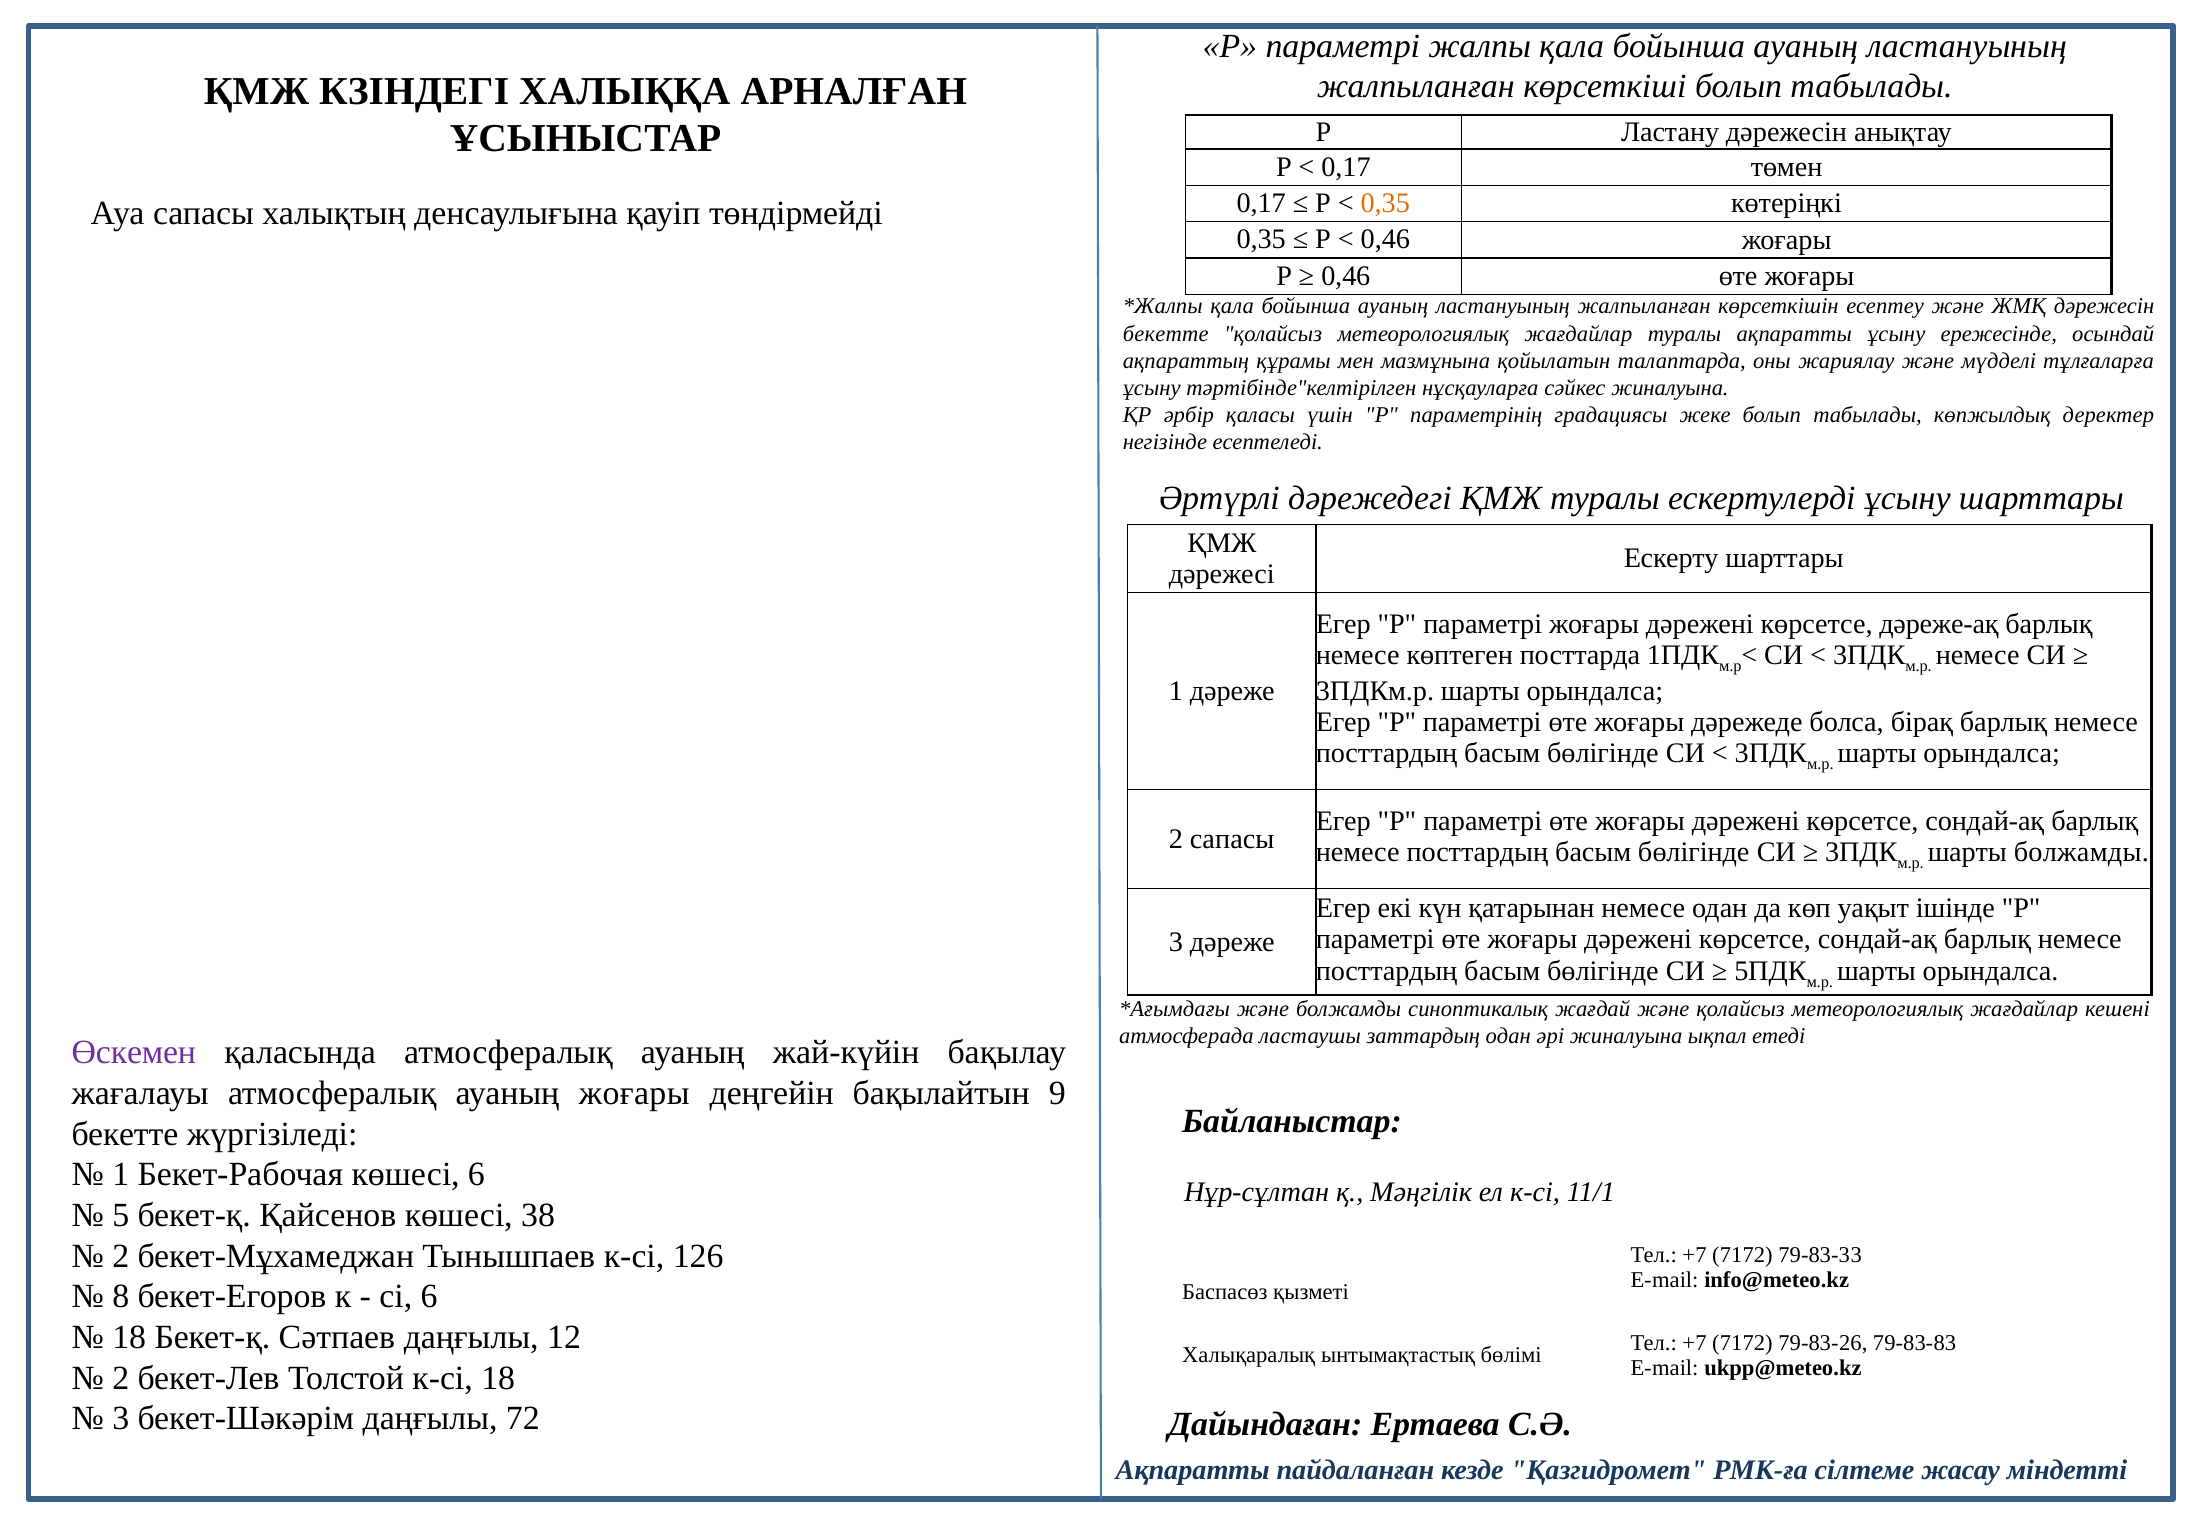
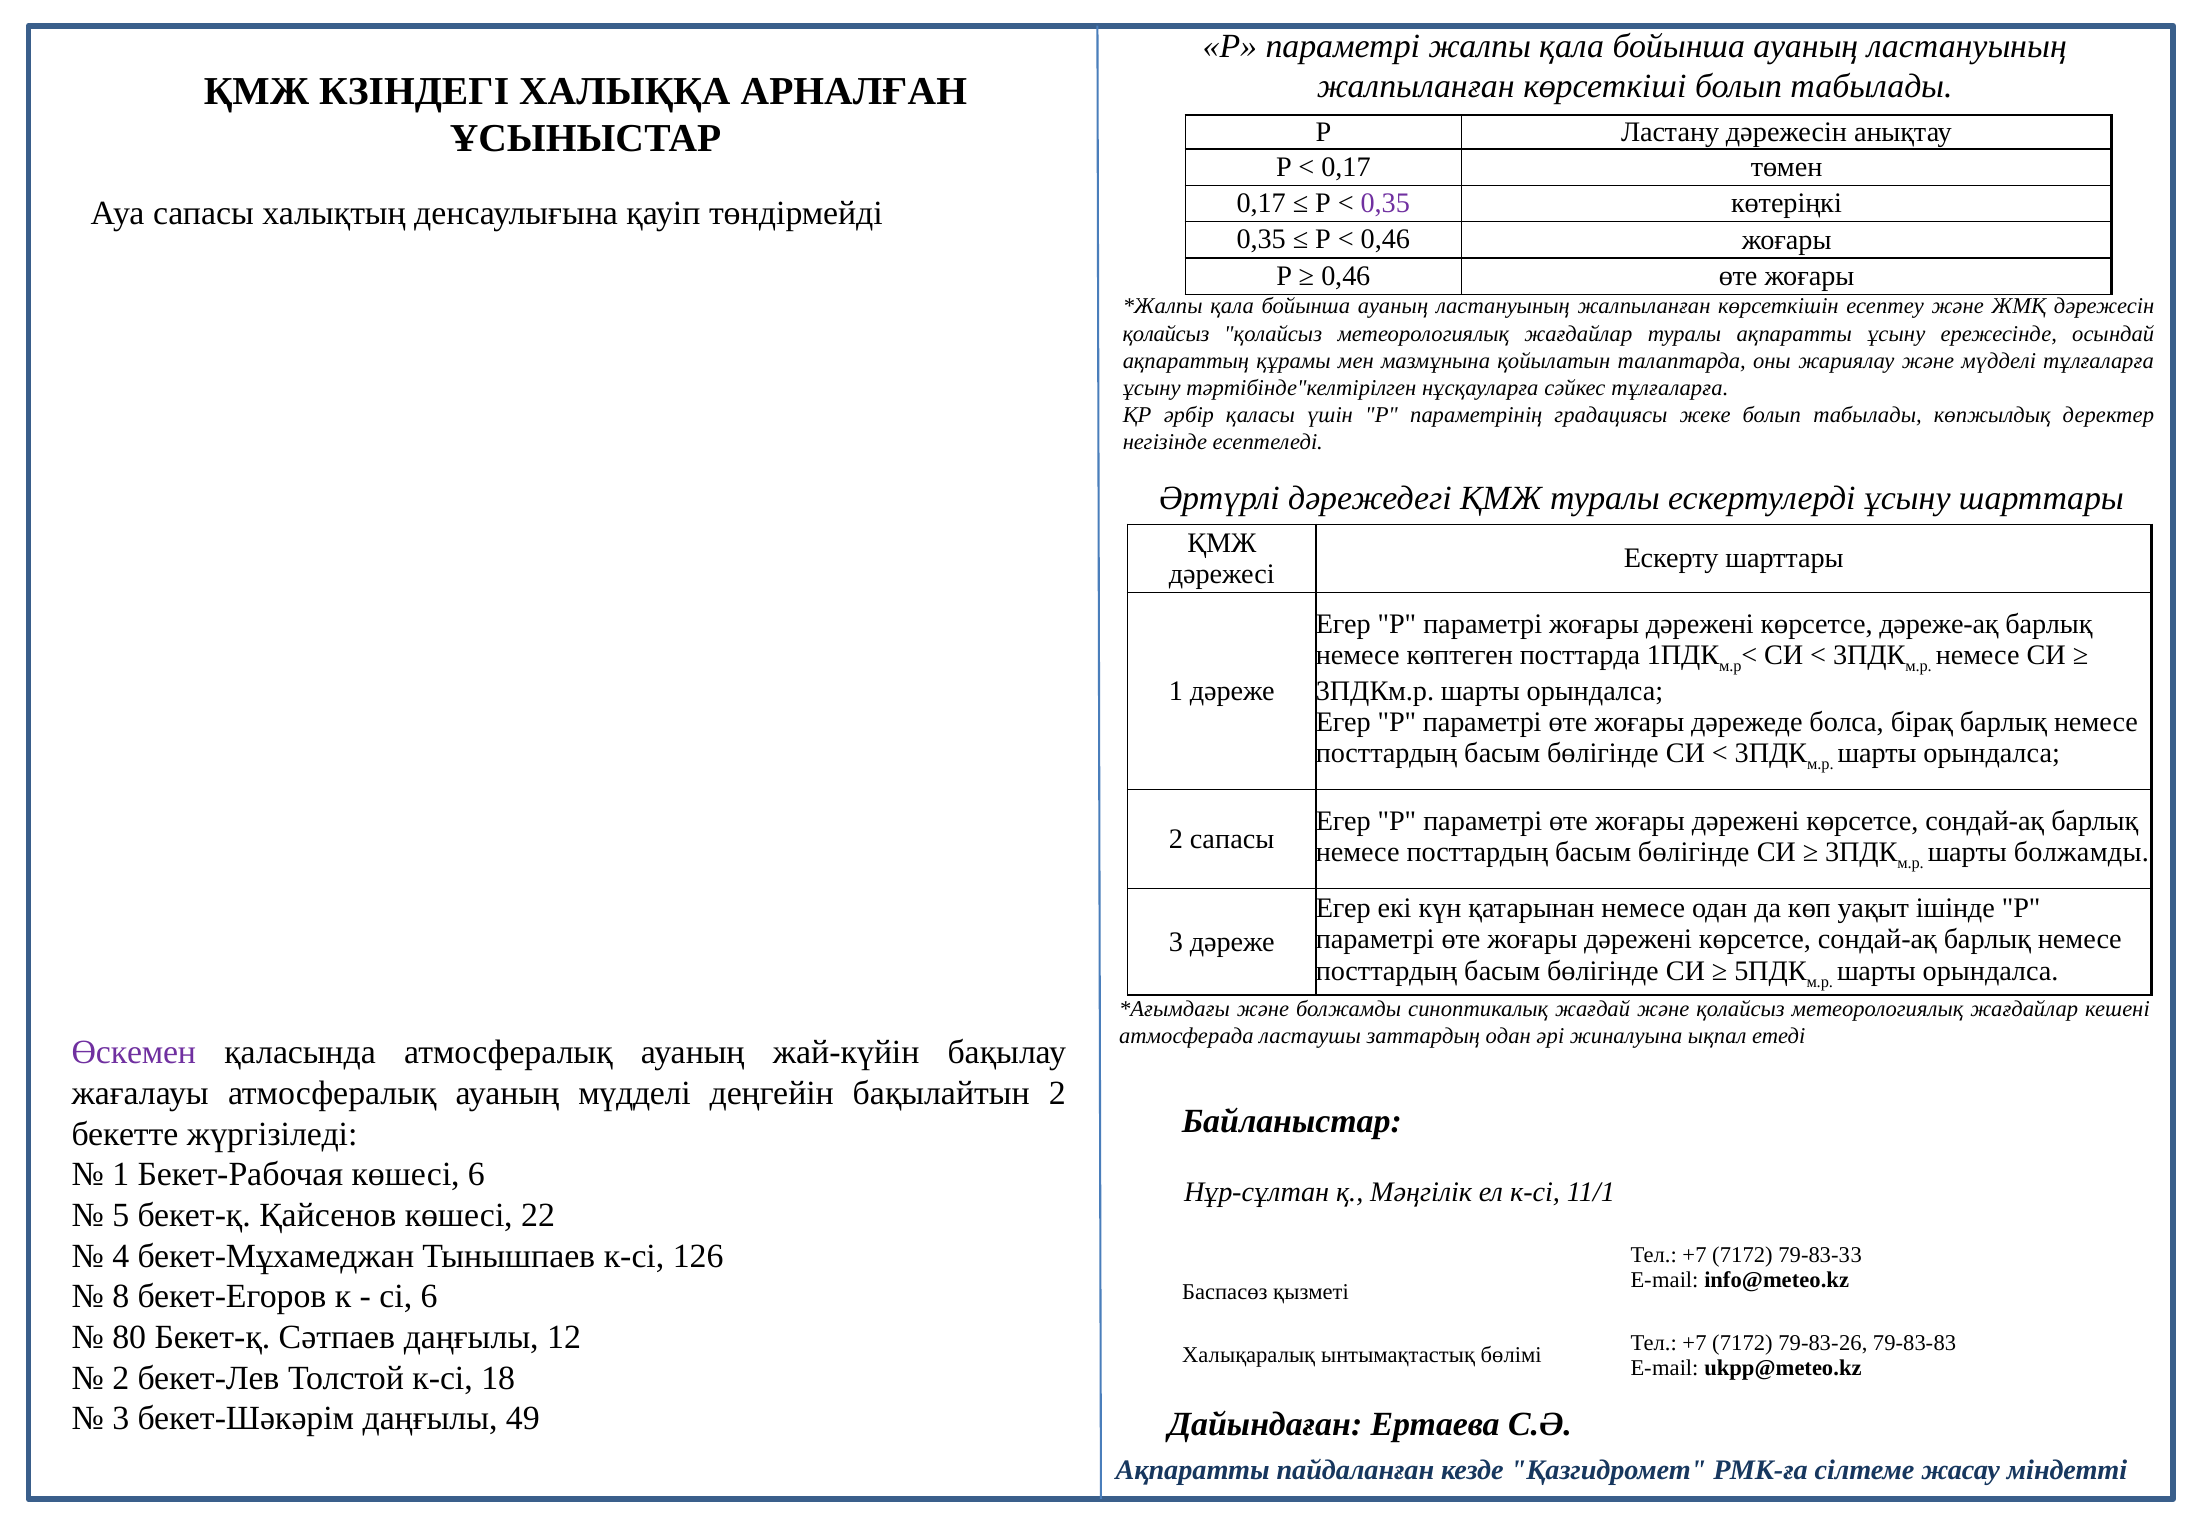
0,35 colour: orange -> purple (1385, 203)
бекетте: бекетте -> қолайсыз (1166, 333)
сәйкес жиналуына: жиналуына -> тұлғаларға (1670, 388)
ауаның жоғары: жоғары -> мүдделі (635, 1093)
бақылайтын 9: 9 -> 2 (1057, 1093)
38: 38 -> 22 (538, 1215)
2: 2 -> 4 (121, 1256)
18: 18 -> 80 (129, 1337)
72: 72 -> 49 (523, 1418)
